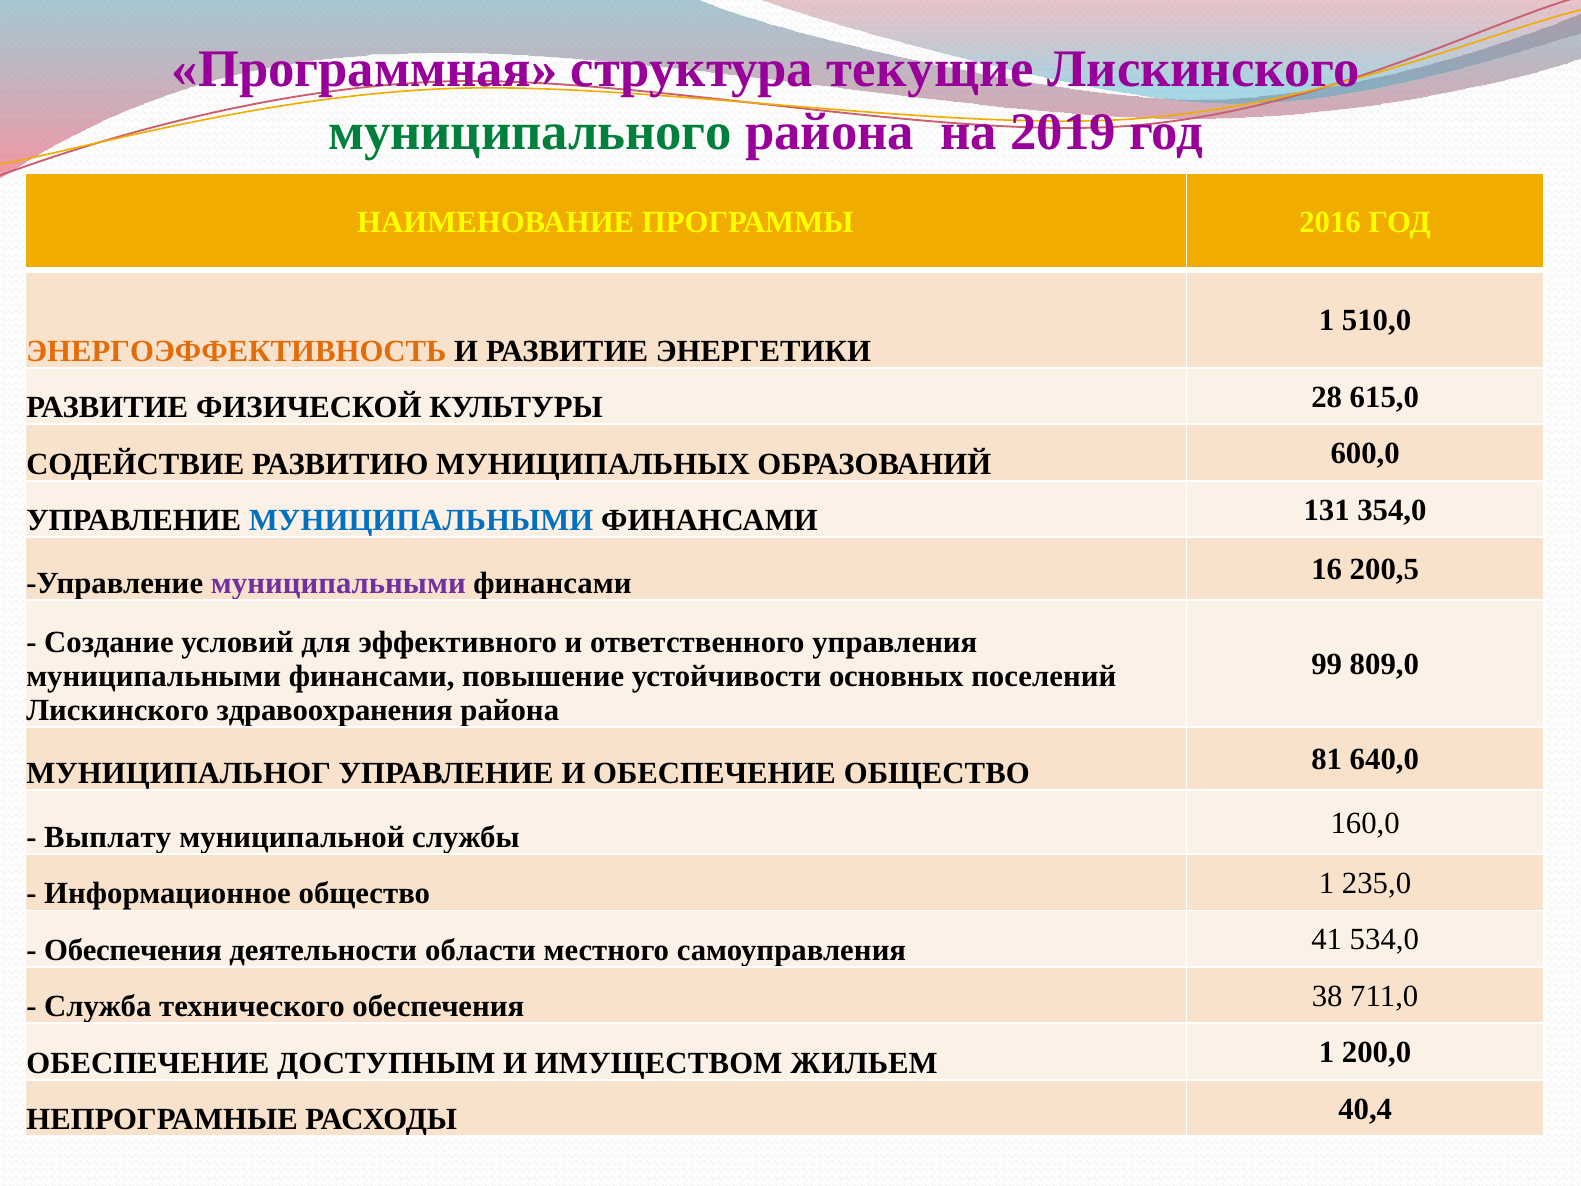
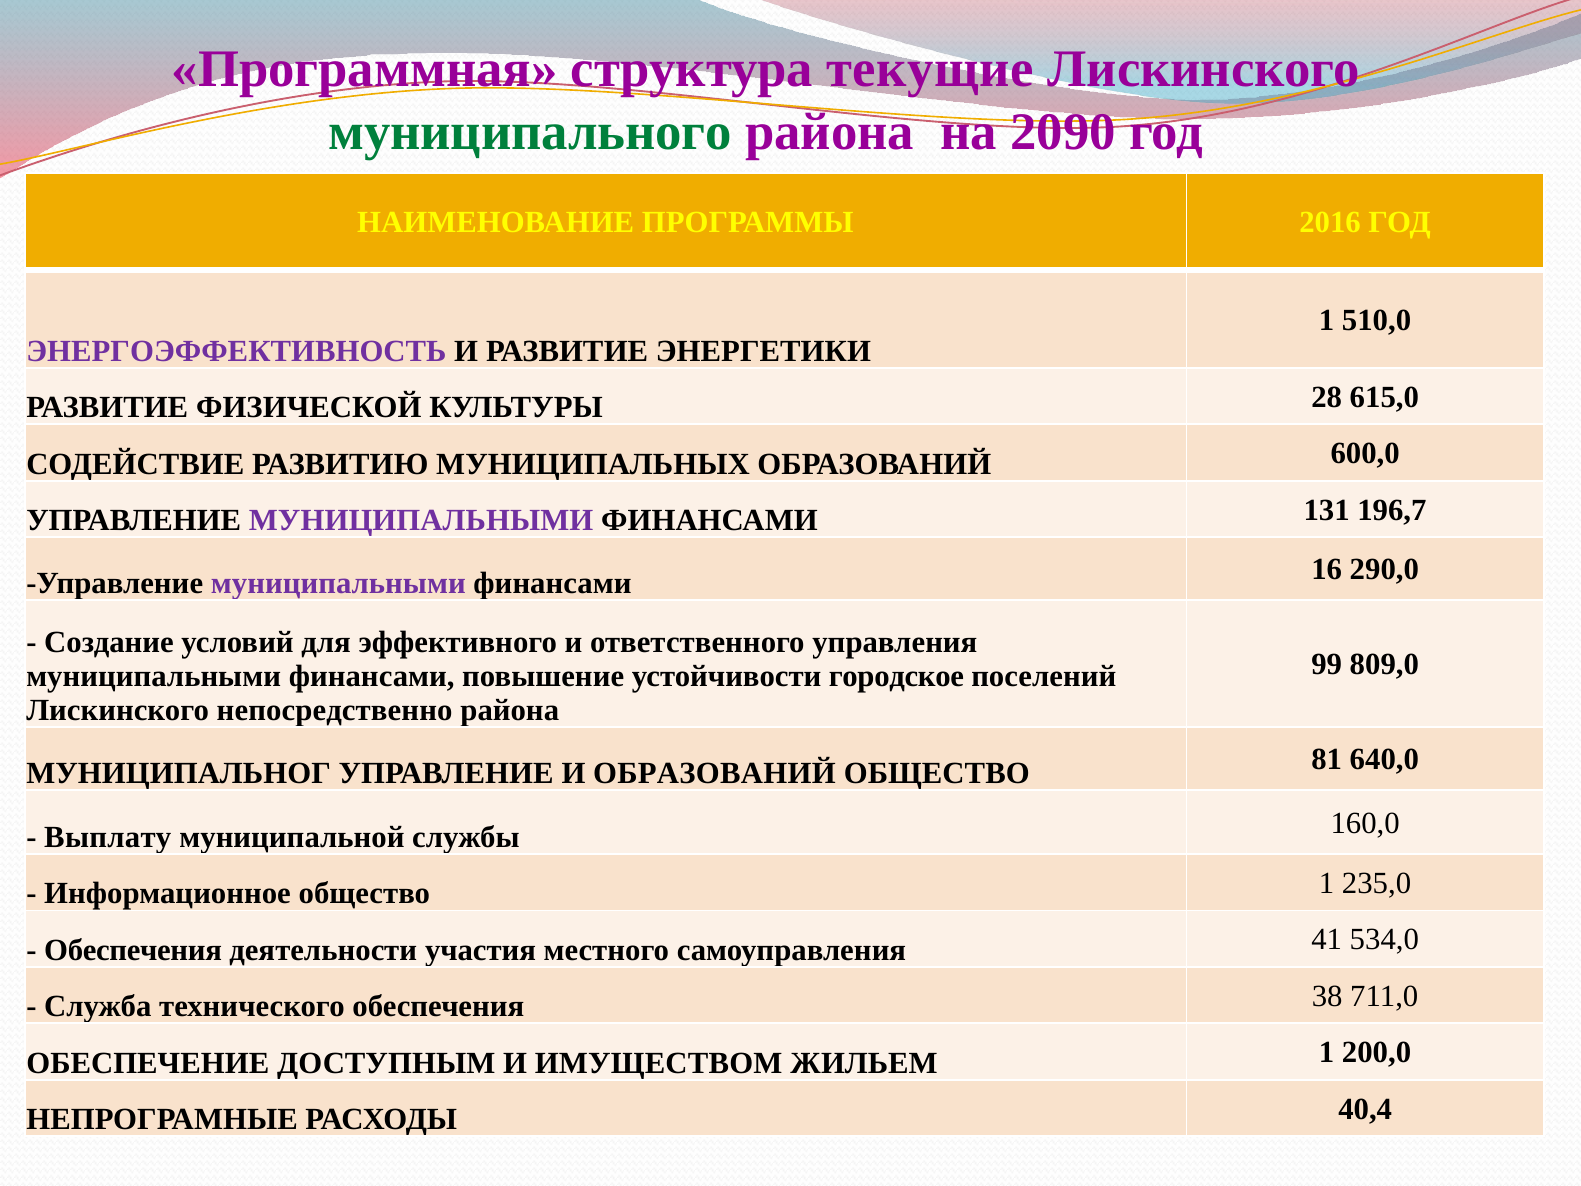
2019: 2019 -> 2090 (1063, 133)
ЭНЕРГОЭФФЕКТИВНОСТЬ colour: orange -> purple (236, 351)
МУНИЦИПАЛЬНЫМИ colour: blue -> purple (421, 520)
354,0: 354,0 -> 196,7 (1392, 510)
200,5: 200,5 -> 290,0 (1384, 570)
основных: основных -> городское (896, 676)
здравоохранения: здравоохранения -> непосредственно (335, 710)
И ОБЕСПЕЧЕНИЕ: ОБЕСПЕЧЕНИЕ -> ОБРАЗОВАНИЙ (714, 773)
области: области -> участия (480, 950)
